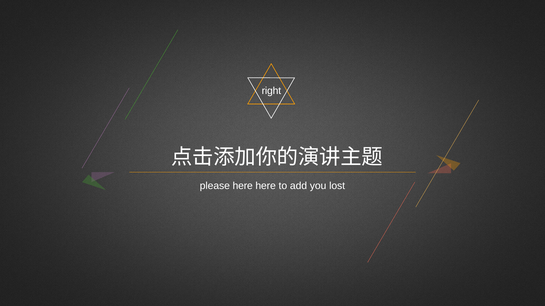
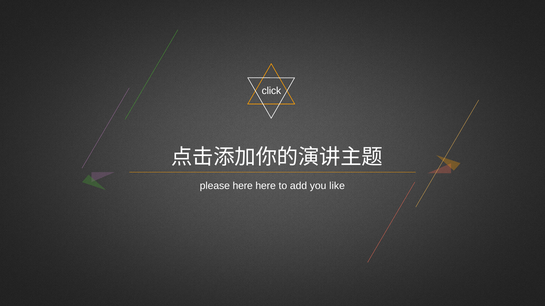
right: right -> click (271, 91)
lost: lost -> like (337, 186)
